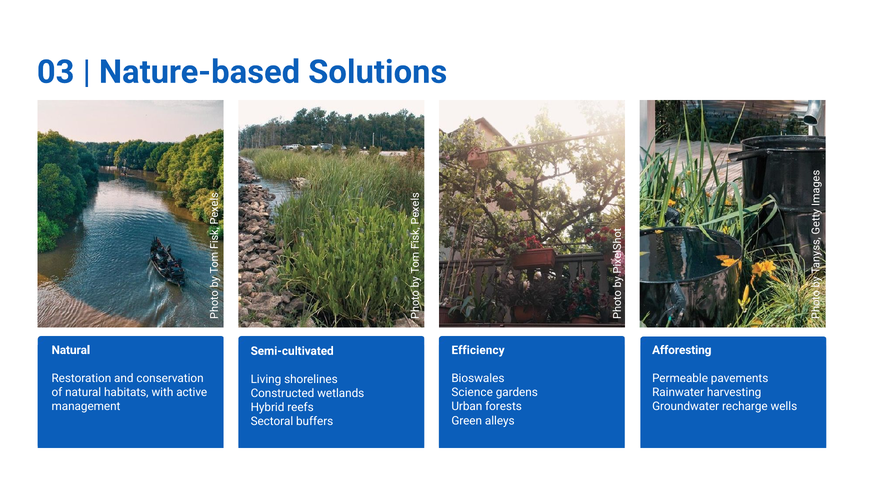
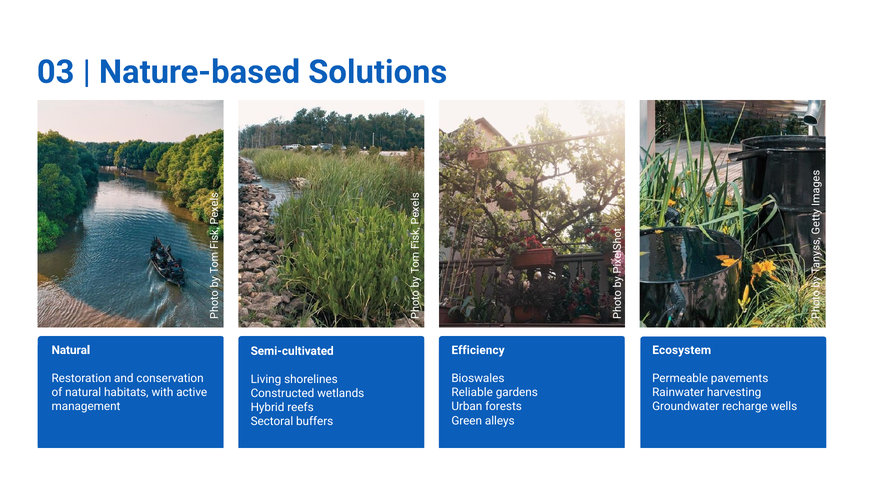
Afforesting: Afforesting -> Ecosystem (682, 350)
Science: Science -> Reliable (472, 392)
